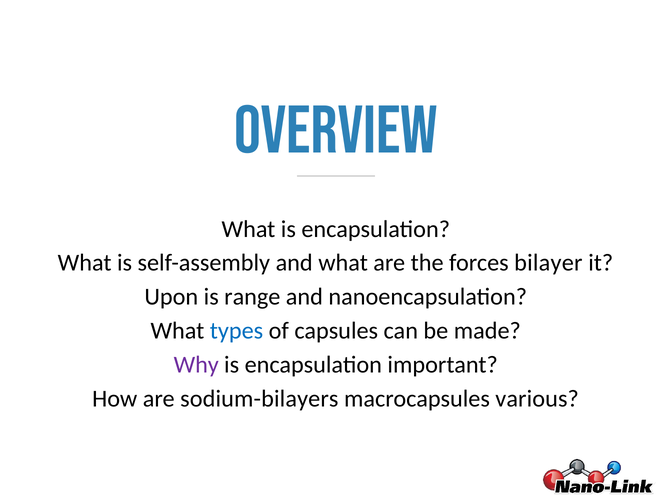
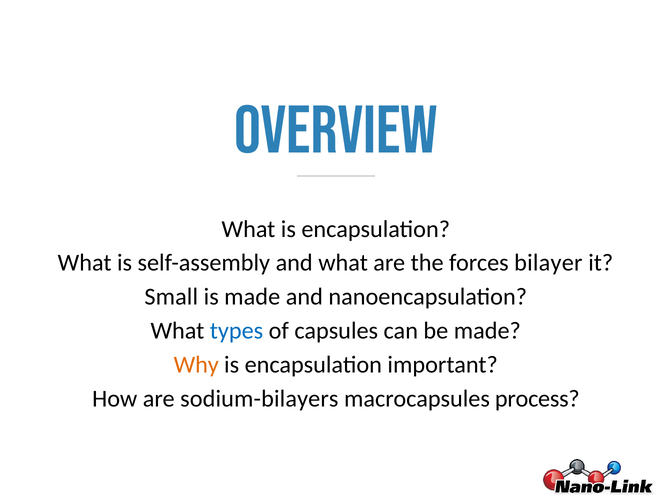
Upon: Upon -> Small (171, 297)
is range: range -> made (252, 297)
Why colour: purple -> orange (196, 365)
various: various -> process (537, 399)
